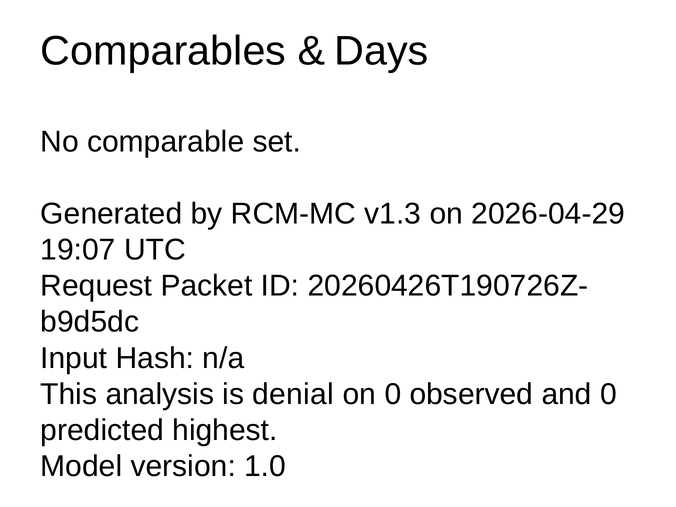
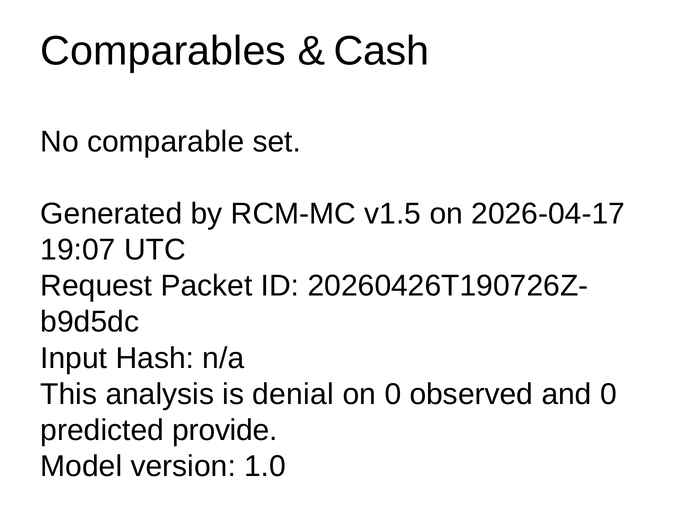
Days: Days -> Cash (382, 51)
v1.3: v1.3 -> v1.5 (393, 214)
2026-04-29: 2026-04-29 -> 2026-04-17 (548, 214)
highest: highest -> provide (225, 430)
